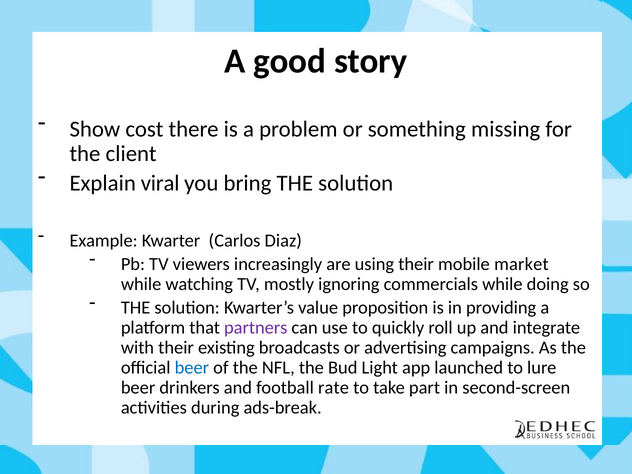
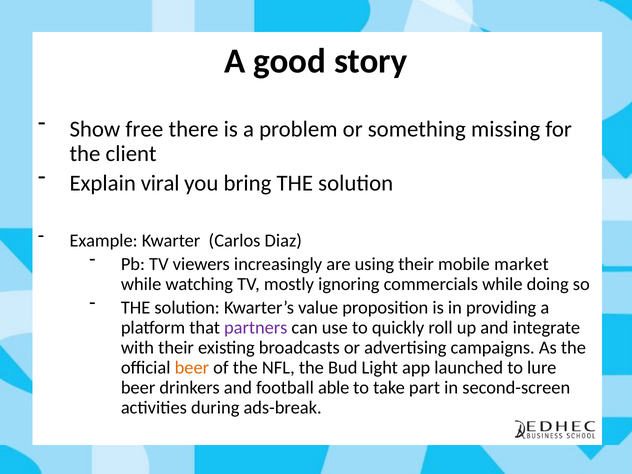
cost: cost -> free (144, 129)
beer colour: blue -> orange (192, 368)
rate: rate -> able (334, 388)
